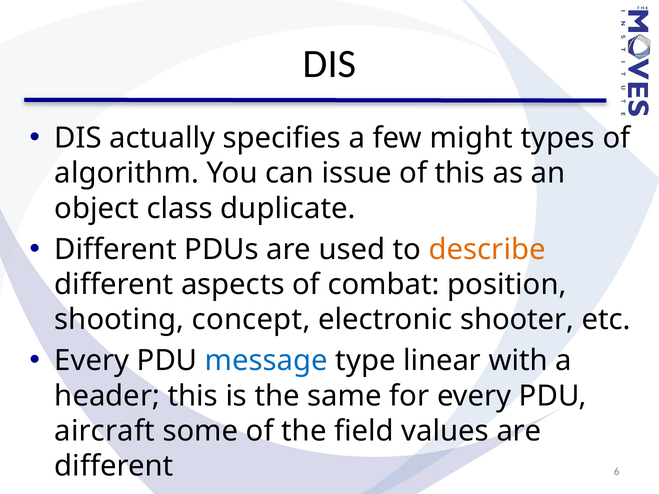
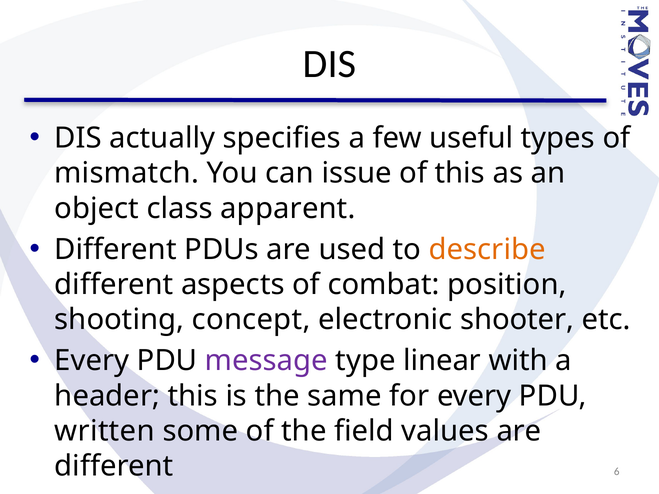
might: might -> useful (471, 138)
algorithm: algorithm -> mismatch (127, 173)
duplicate: duplicate -> apparent (288, 209)
message colour: blue -> purple (266, 361)
aircraft: aircraft -> written (105, 431)
